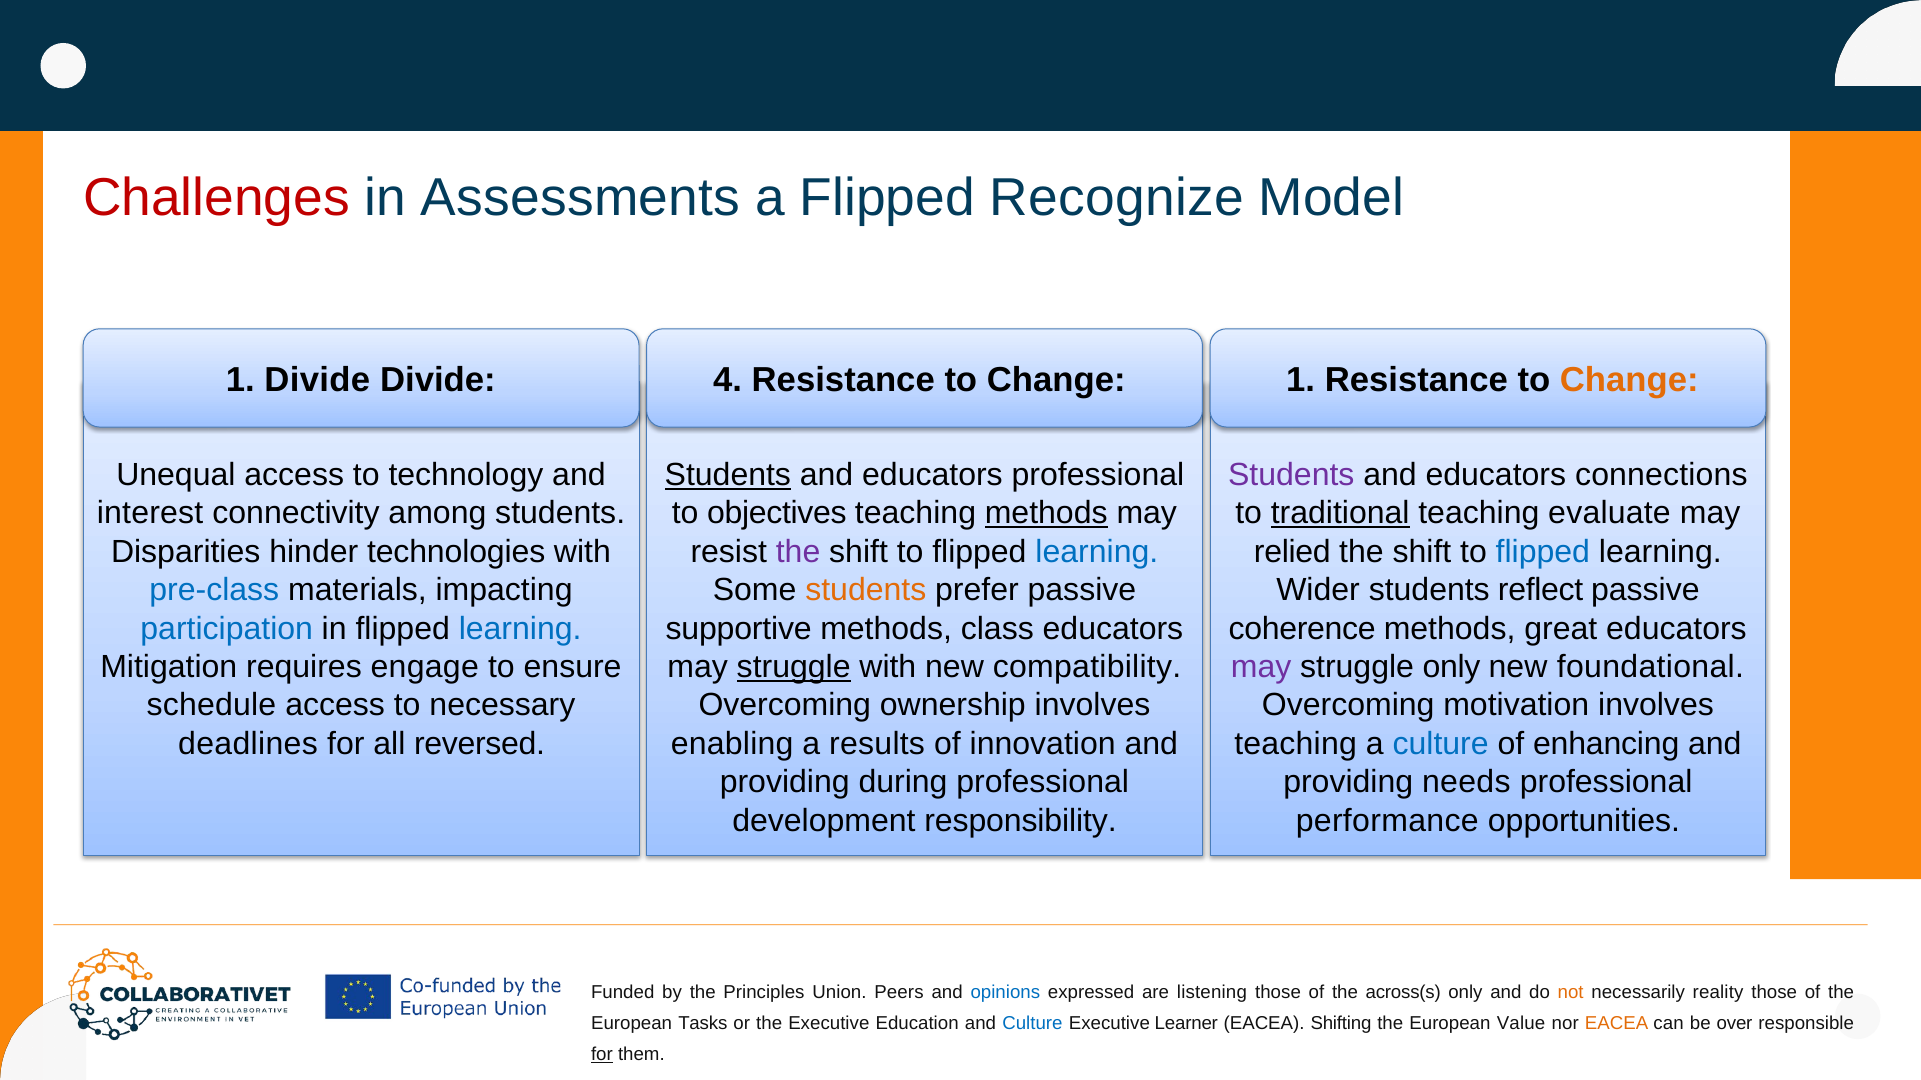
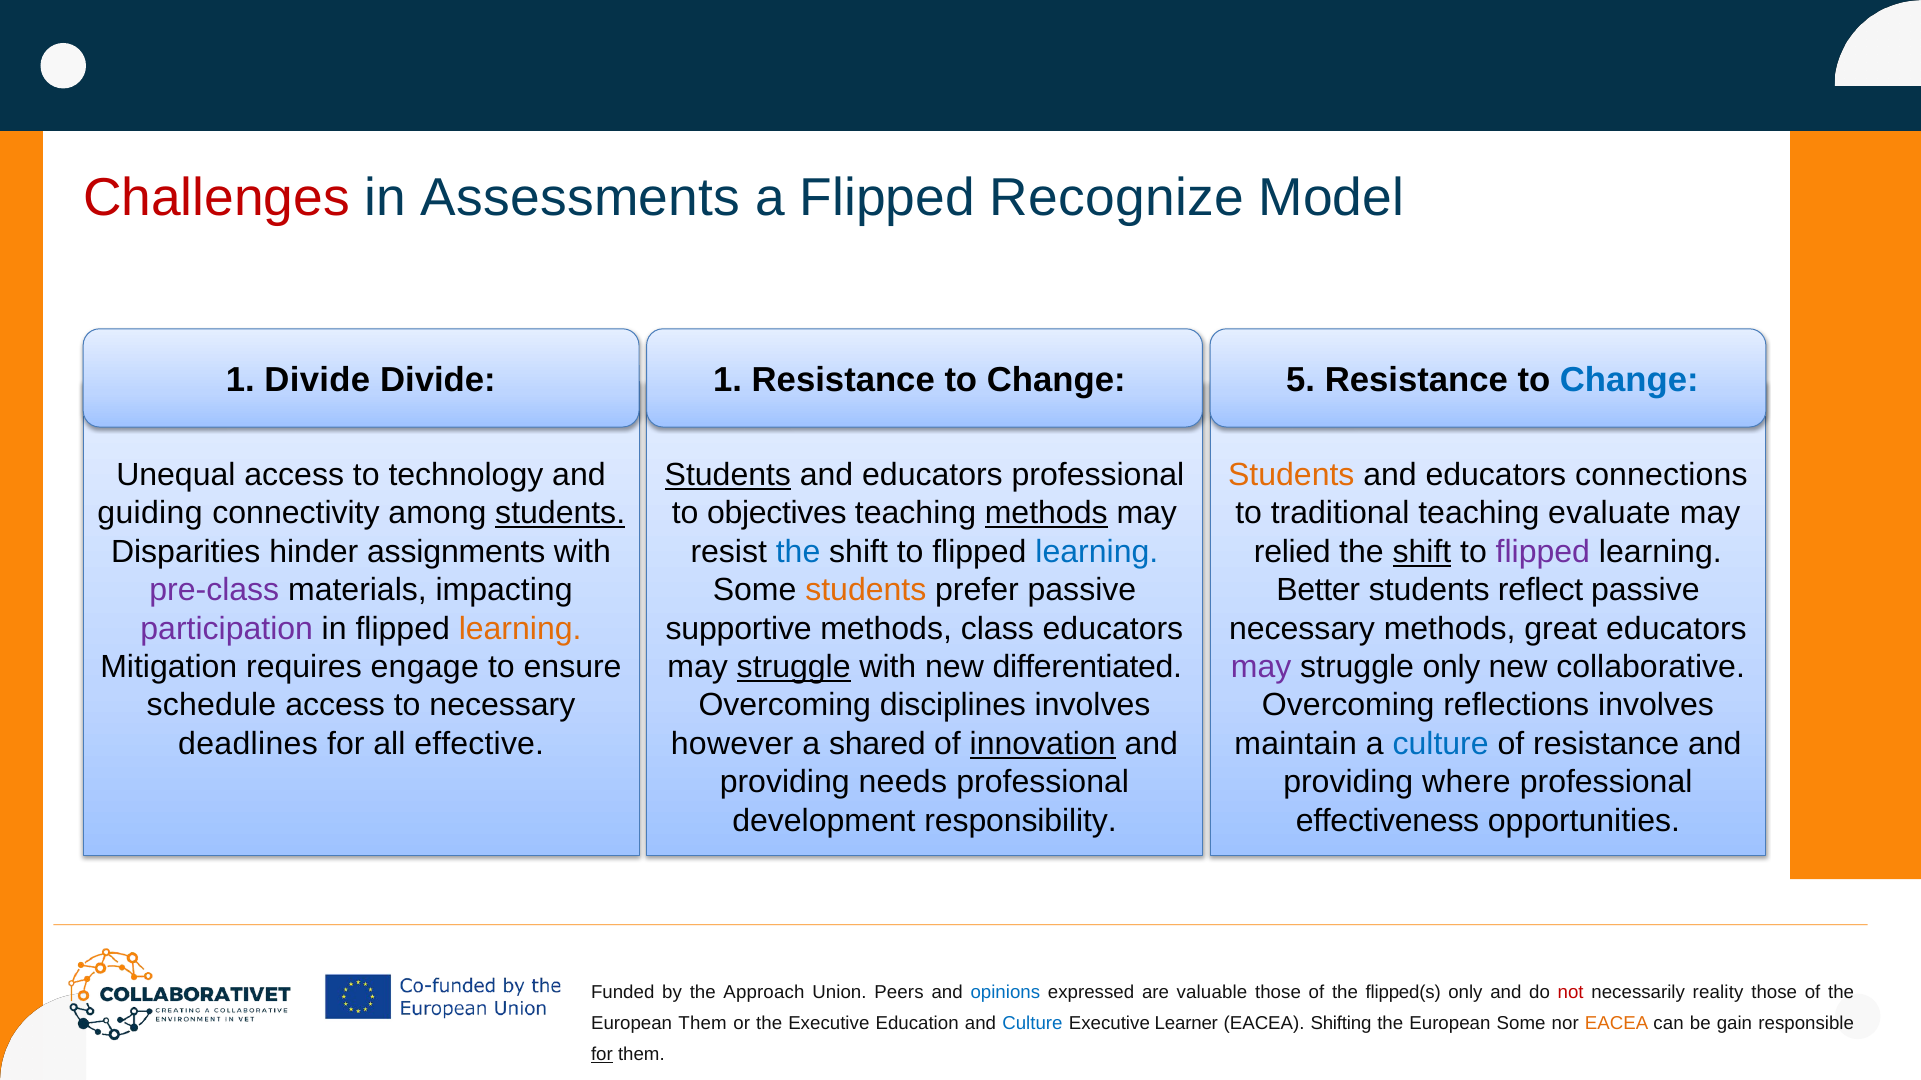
Divide 4: 4 -> 1 (728, 381)
Change 1: 1 -> 5 (1301, 381)
Change colour: orange -> blue (1629, 381)
Students colour: purple -> orange (1291, 475)
interest: interest -> guiding (150, 514)
students underline: none -> present (560, 514)
traditional underline: present -> none (1340, 514)
technologies: technologies -> assignments (456, 552)
the colour: purple -> blue (798, 552)
shift underline: none -> present (1422, 552)
flipped colour: blue -> purple (1543, 552)
pre-class colour: blue -> purple (214, 590)
Wider: Wider -> Better (1318, 590)
participation colour: blue -> purple (227, 629)
learning colour: blue -> orange (520, 629)
coherence: coherence -> necessary (1302, 629)
compatibility: compatibility -> differentiated (1087, 667)
foundational: foundational -> collaborative (1651, 667)
ownership: ownership -> disciplines (953, 706)
motivation: motivation -> reflections (1516, 706)
reversed: reversed -> effective (479, 744)
enabling: enabling -> however (732, 744)
results: results -> shared (877, 744)
innovation underline: none -> present (1043, 744)
teaching: teaching -> maintain (1296, 744)
of enhancing: enhancing -> resistance (1606, 744)
during: during -> needs (903, 783)
needs: needs -> where (1466, 783)
performance: performance -> effectiveness (1388, 821)
Principles: Principles -> Approach (764, 992)
listening: listening -> valuable (1212, 992)
across(s: across(s -> flipped(s (1403, 992)
not colour: orange -> red (1571, 992)
European Tasks: Tasks -> Them (703, 1024)
European Value: Value -> Some (1521, 1024)
over: over -> gain (1734, 1024)
